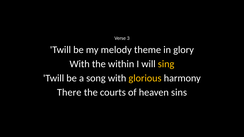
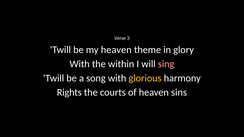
my melody: melody -> heaven (116, 50)
sing colour: yellow -> pink (166, 64)
There: There -> Rights (69, 93)
